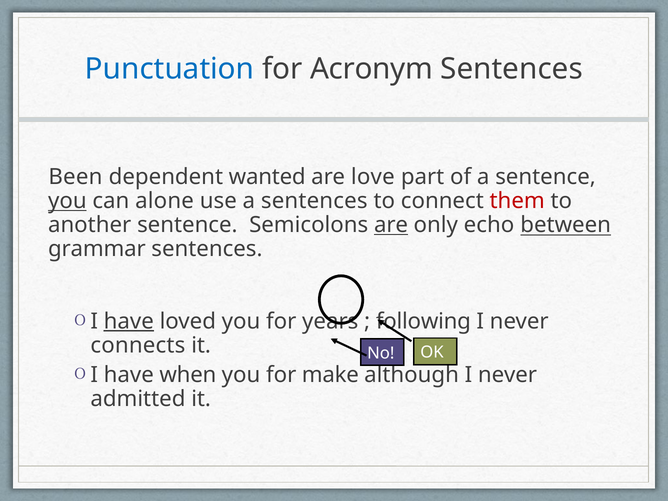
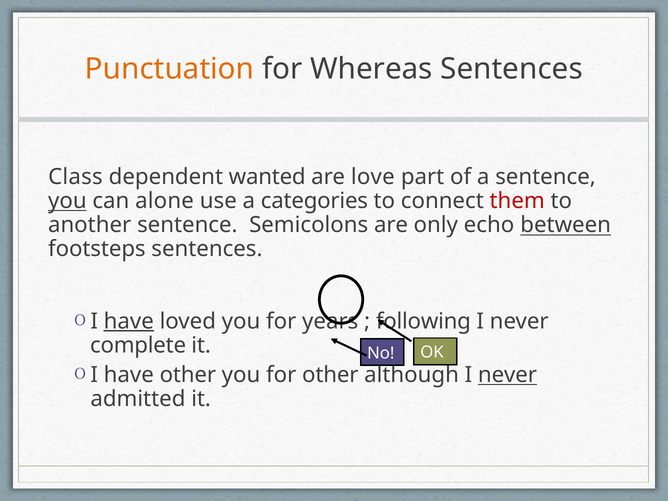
Punctuation colour: blue -> orange (170, 69)
Acronym: Acronym -> Whereas (371, 69)
Been: Been -> Class (75, 177)
a sentences: sentences -> categories (314, 201)
are underline: present -> none (391, 225)
grammar: grammar -> footsteps (97, 249)
connects: connects -> complete (138, 345)
have when: when -> other (188, 375)
for make: make -> other (330, 375)
never underline: none -> present (507, 375)
